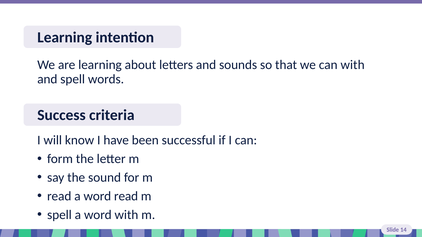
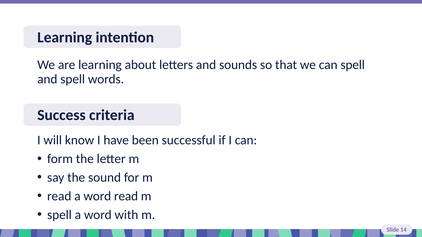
can with: with -> spell (353, 65)
